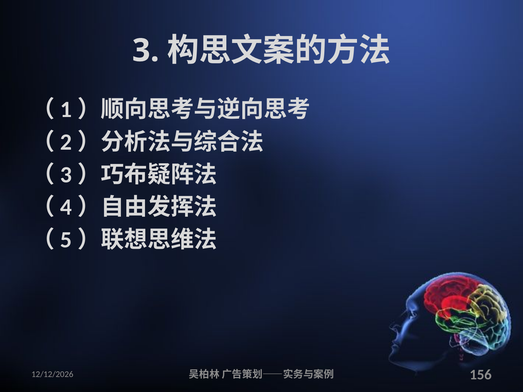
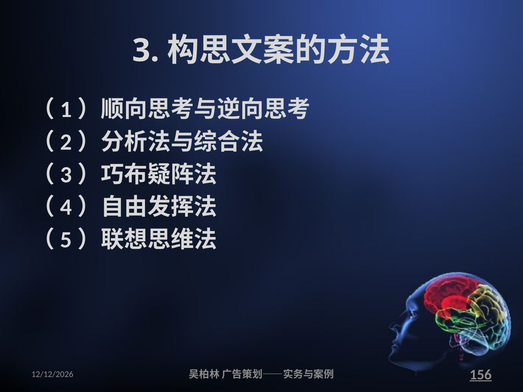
156 underline: none -> present (481, 375)
